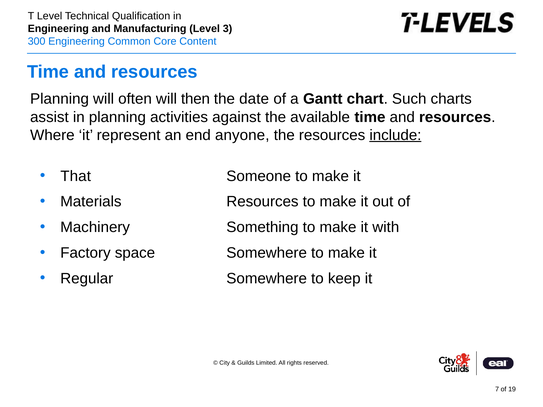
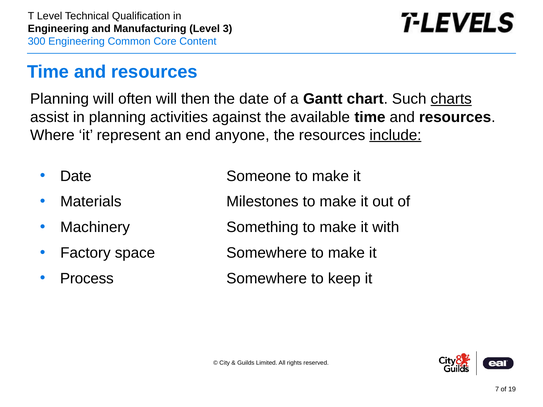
charts underline: none -> present (451, 99)
That: That -> Date (76, 176)
Resources: Resources -> Milestones (262, 202)
Regular: Regular -> Process (87, 279)
